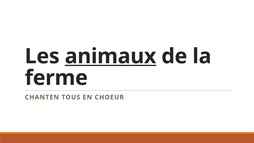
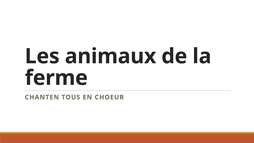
animaux underline: present -> none (111, 56)
